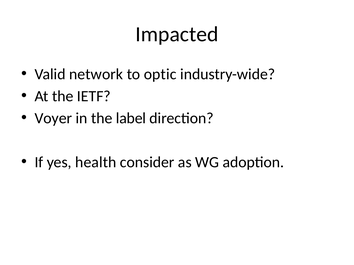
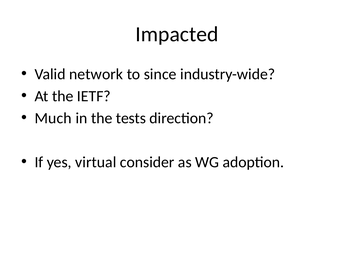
optic: optic -> since (160, 74)
Voyer: Voyer -> Much (53, 118)
label: label -> tests (131, 118)
health: health -> virtual (96, 162)
